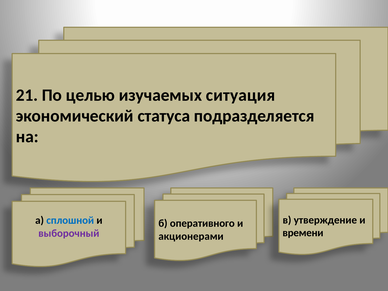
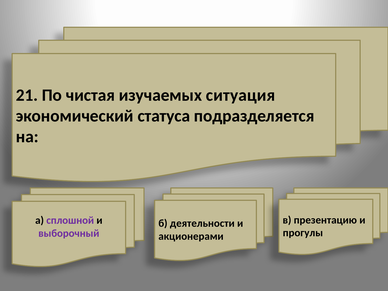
целью: целью -> чистая (90, 95)
утверждение: утверждение -> презентацию (325, 220)
сплошной colour: blue -> purple (70, 220)
оперативного: оперативного -> деятельности (202, 223)
времени: времени -> прогулы (303, 233)
